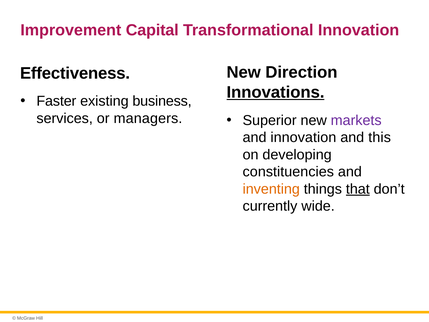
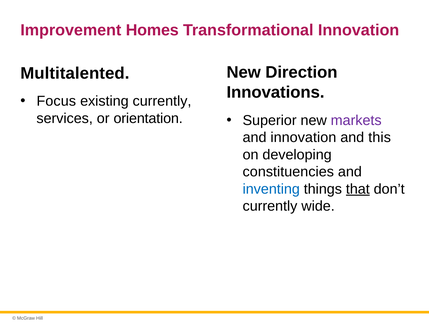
Capital: Capital -> Homes (152, 30)
Effectiveness: Effectiveness -> Multitalented (75, 73)
Innovations underline: present -> none (276, 92)
Faster: Faster -> Focus (56, 101)
existing business: business -> currently (162, 101)
managers: managers -> orientation (148, 118)
inventing colour: orange -> blue (271, 189)
